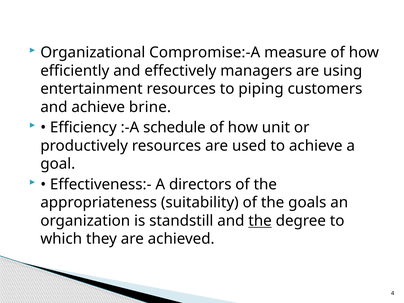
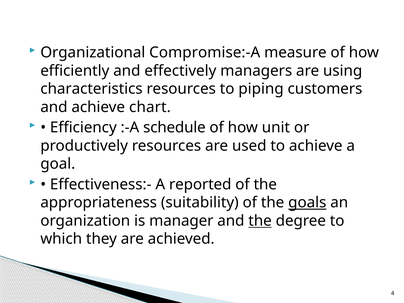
entertainment: entertainment -> characteristics (91, 89)
brine: brine -> chart (150, 107)
directors: directors -> reported (200, 184)
goals underline: none -> present (307, 203)
standstill: standstill -> manager (181, 221)
